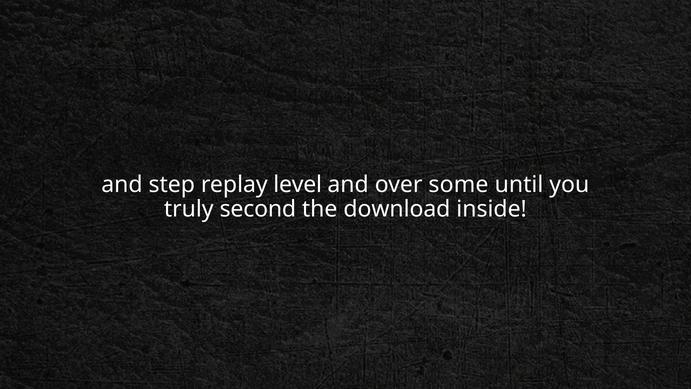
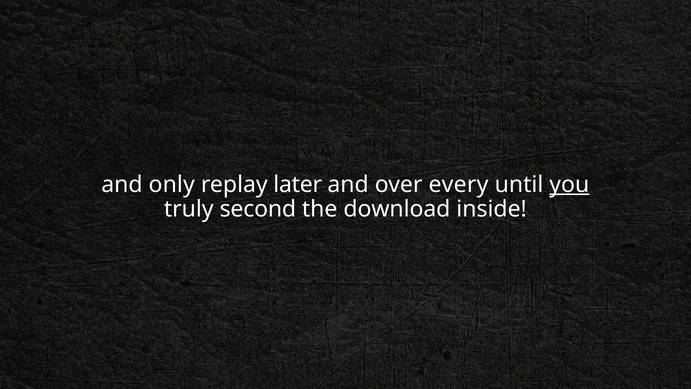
step: step -> only (172, 184)
level: level -> later (298, 184)
some: some -> every (458, 184)
you underline: none -> present (569, 184)
